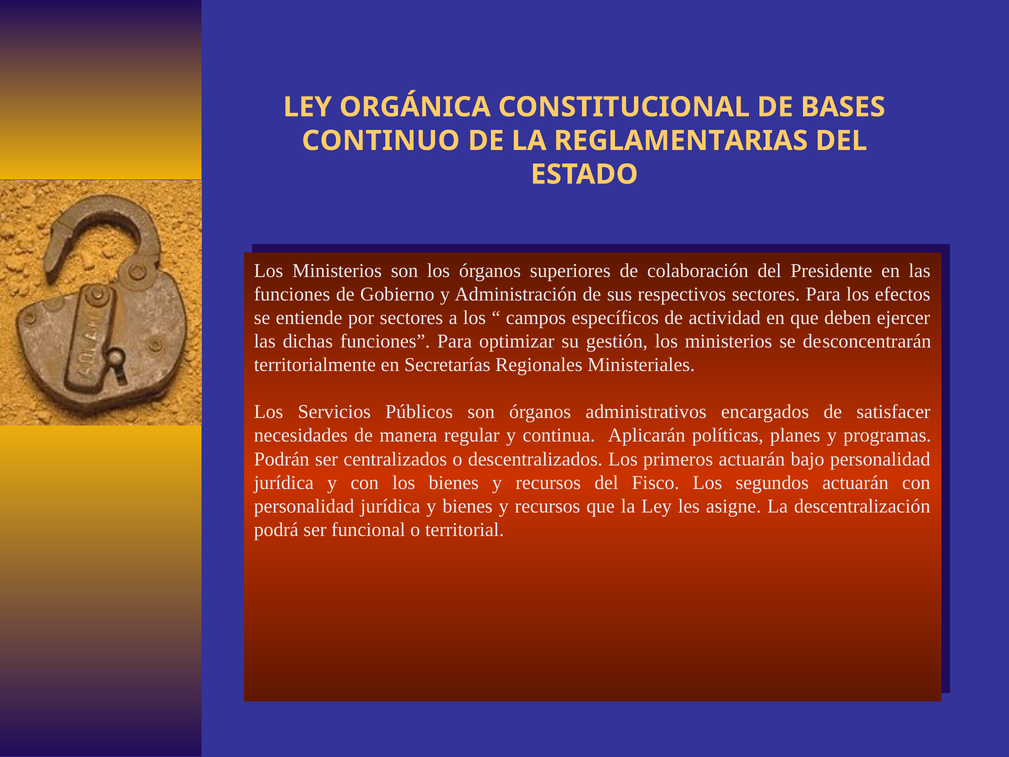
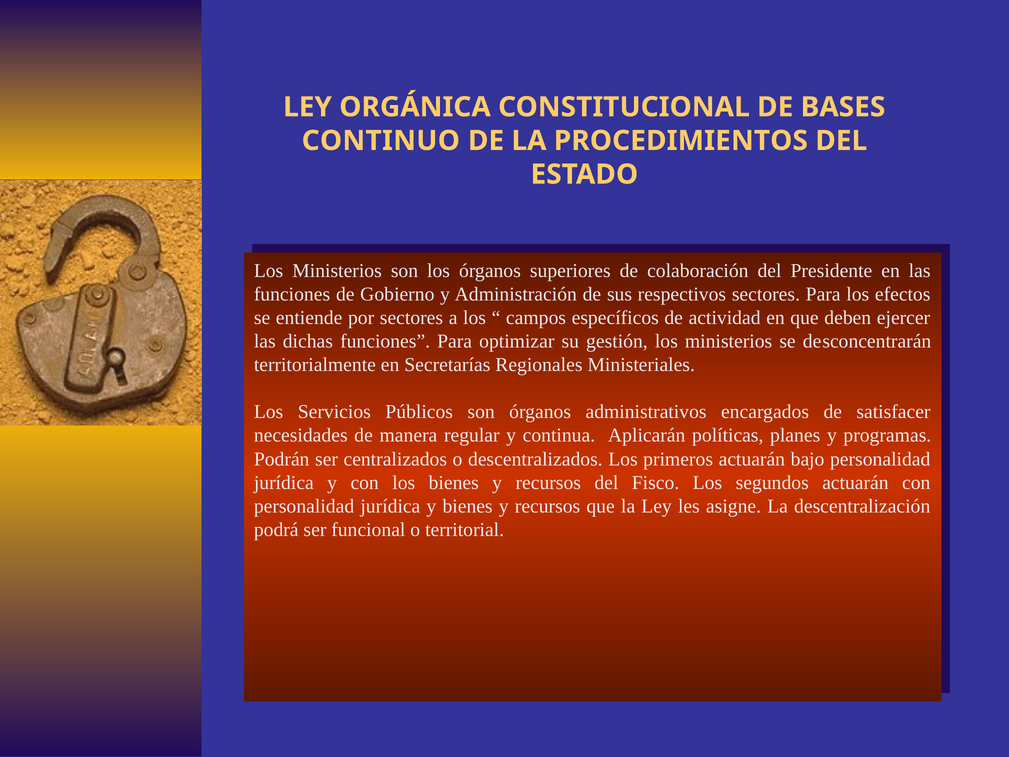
REGLAMENTARIAS: REGLAMENTARIAS -> PROCEDIMIENTOS (681, 141)
